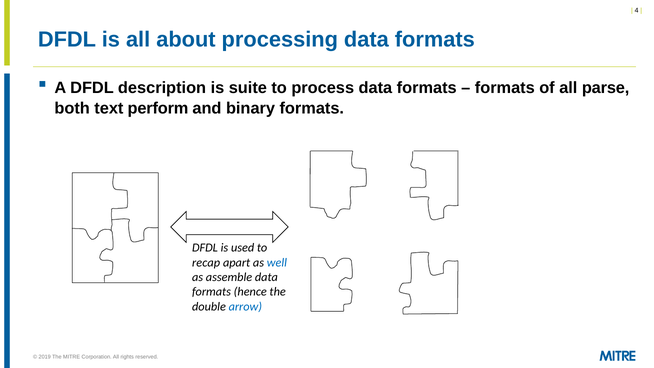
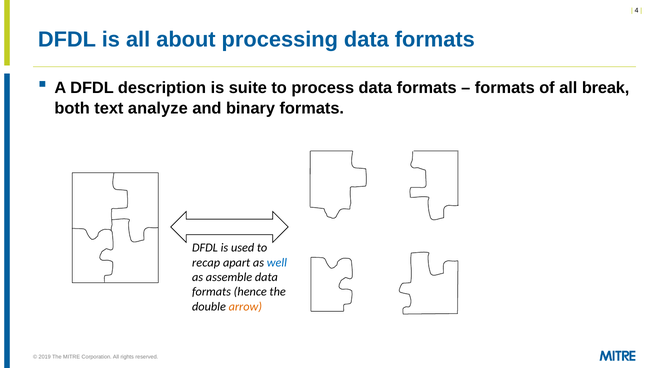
parse: parse -> break (606, 88)
perform: perform -> analyze (158, 108)
arrow colour: blue -> orange (245, 307)
